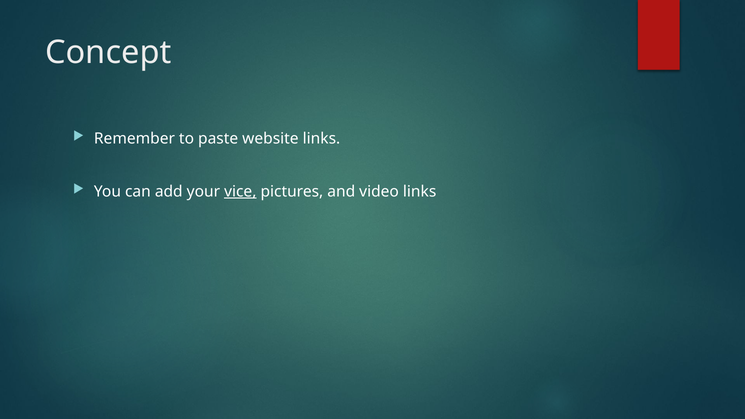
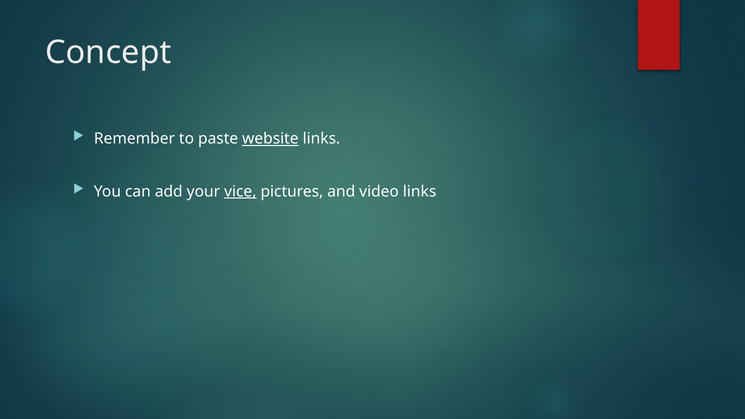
website underline: none -> present (270, 139)
